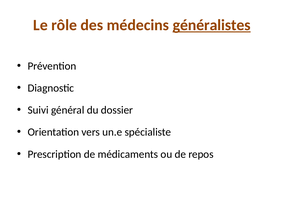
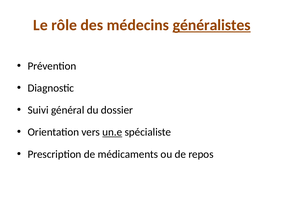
un.e underline: none -> present (112, 132)
